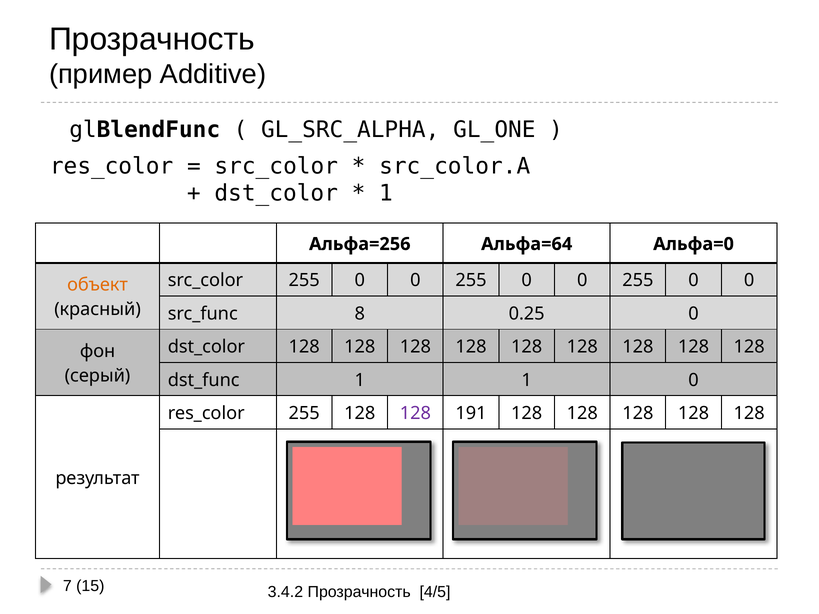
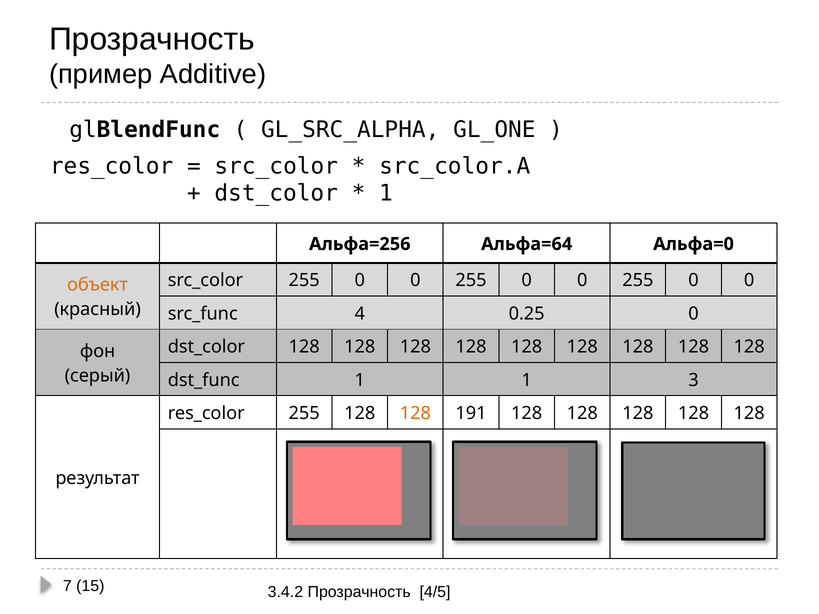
8: 8 -> 4 (360, 314)
1 0: 0 -> 3 (694, 380)
128 colour: purple -> orange (415, 413)
